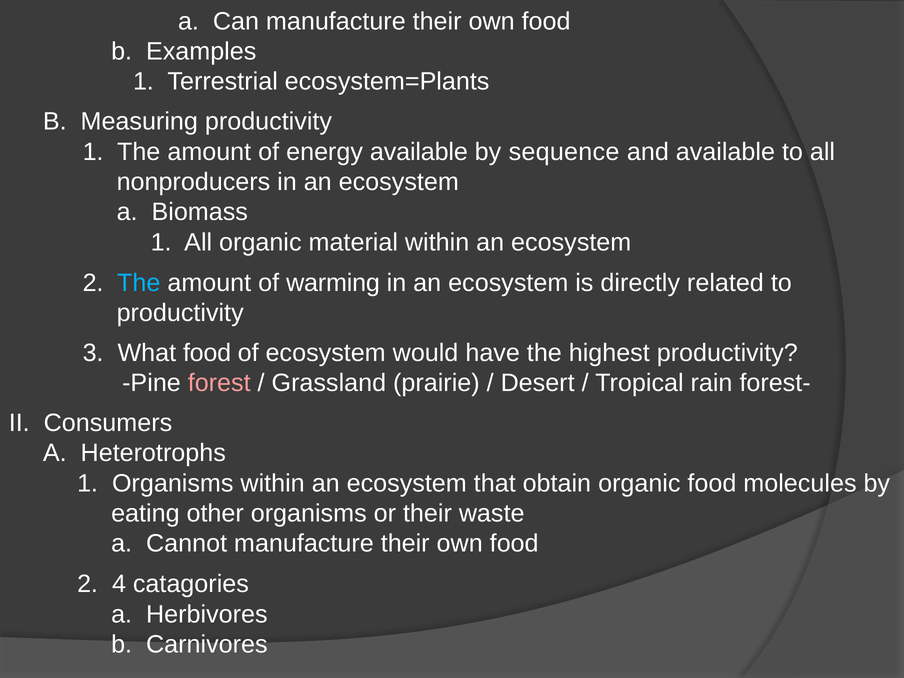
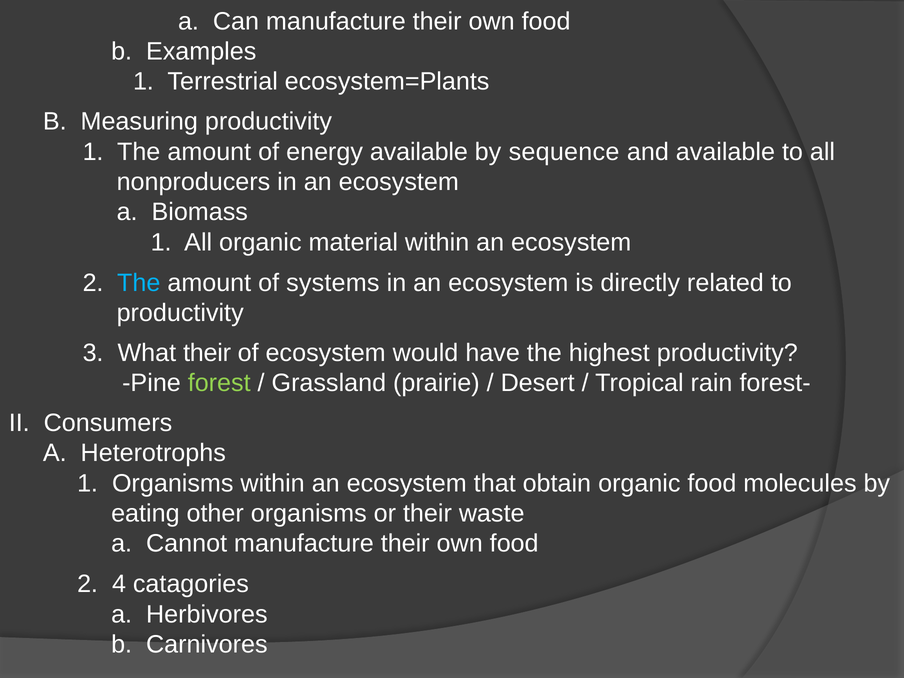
warming: warming -> systems (333, 283)
What food: food -> their (207, 353)
forest colour: pink -> light green (219, 383)
